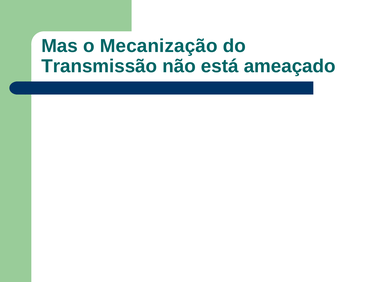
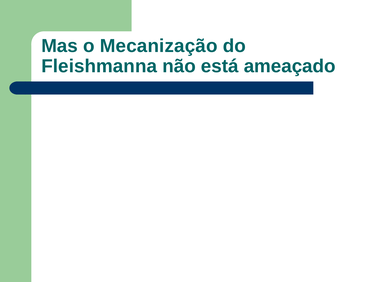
Transmissão: Transmissão -> Fleishmanna (99, 66)
